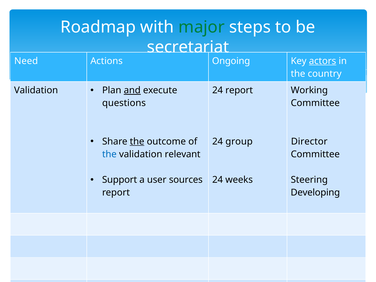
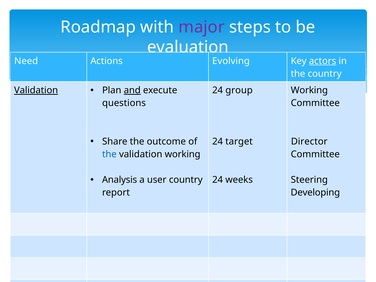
major colour: green -> purple (202, 27)
secretariat: secretariat -> evaluation (188, 47)
Ongoing: Ongoing -> Evolving (231, 61)
Validation underline: none -> present (36, 90)
24 report: report -> group (239, 90)
the underline: present -> none (137, 141)
group: group -> target (239, 141)
validation relevant: relevant -> working (183, 154)
Support: Support -> Analysis (120, 180)
user sources: sources -> country (186, 180)
